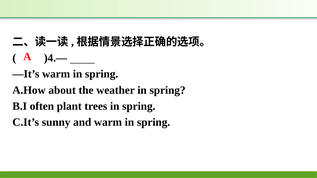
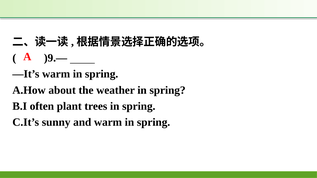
)4.—: )4.— -> )9.— (56, 58)
